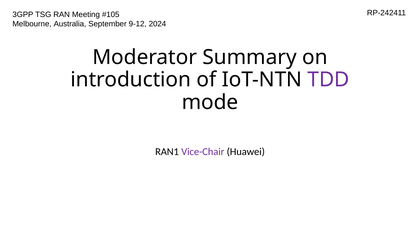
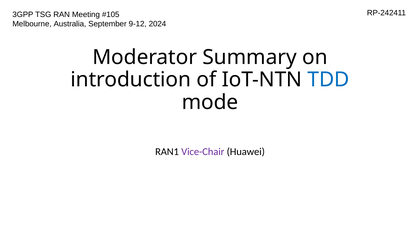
TDD colour: purple -> blue (329, 80)
